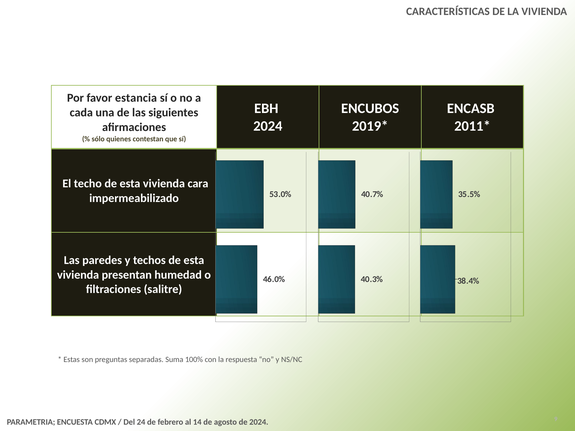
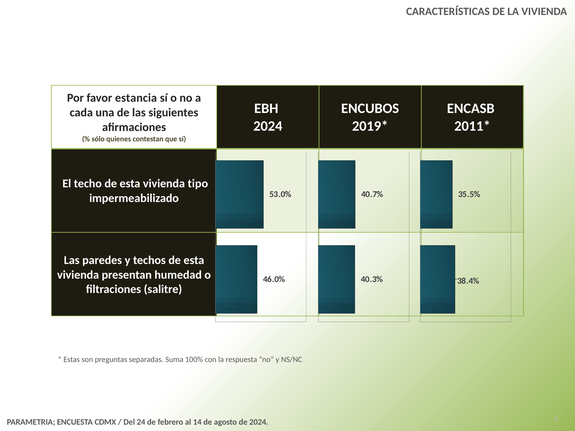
cara: cara -> tipo (198, 184)
